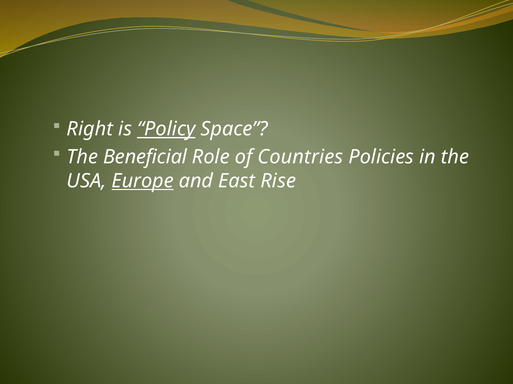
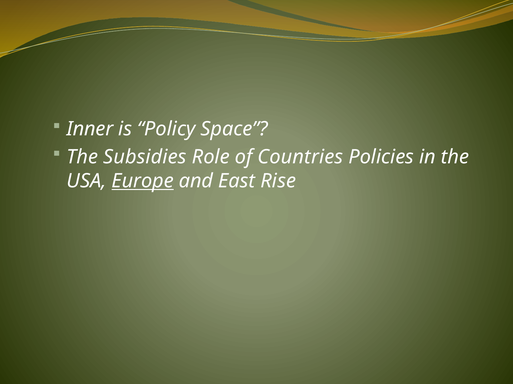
Right: Right -> Inner (90, 129)
Policy underline: present -> none (166, 129)
Beneficial: Beneficial -> Subsidies (145, 157)
